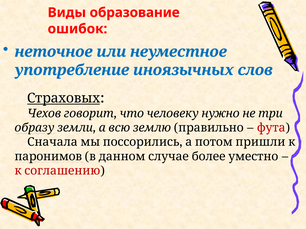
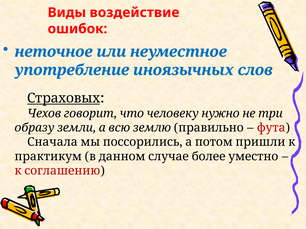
образование: образование -> воздействие (134, 13)
паронимов: паронимов -> практикум (48, 157)
